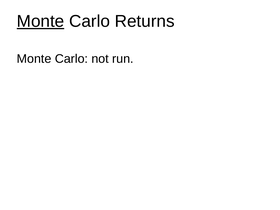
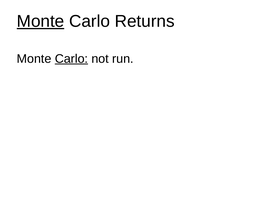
Carlo underline: none -> present (71, 59)
